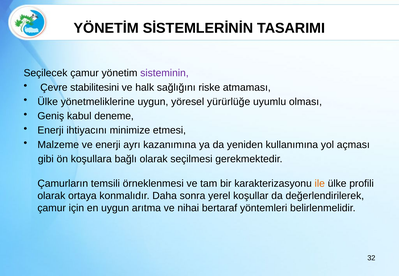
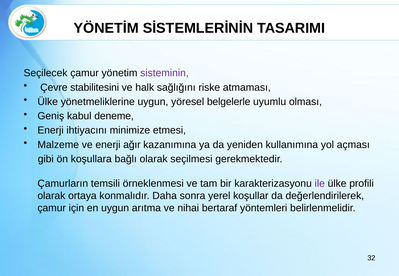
yürürlüğe: yürürlüğe -> belgelerle (229, 102)
ayrı: ayrı -> ağır (132, 145)
ile colour: orange -> purple (320, 184)
